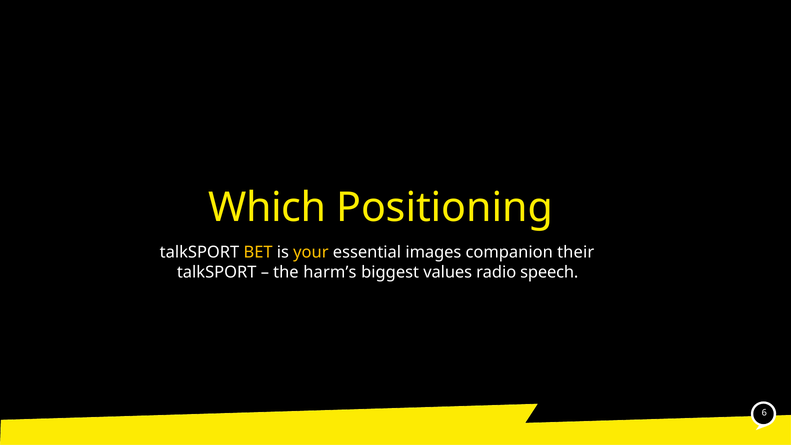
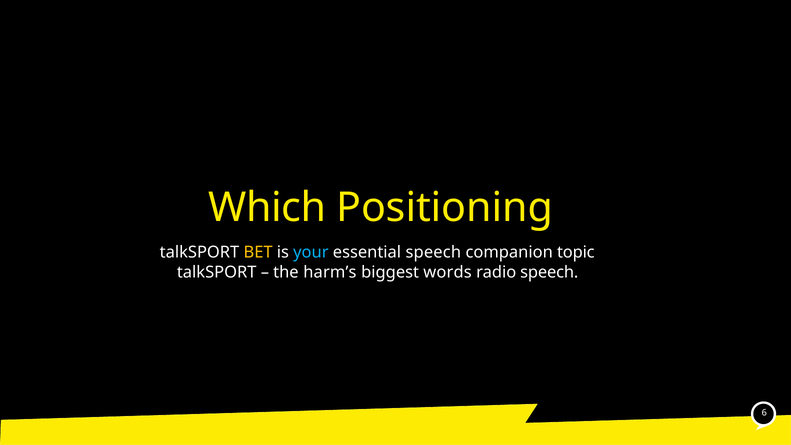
your colour: yellow -> light blue (311, 252)
essential images: images -> speech (433, 252)
their: their -> topic (576, 252)
values: values -> words (448, 272)
